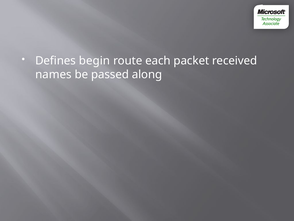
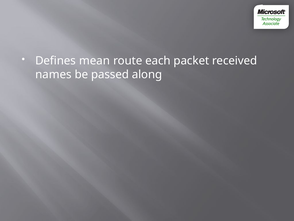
begin: begin -> mean (94, 61)
